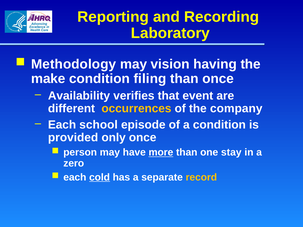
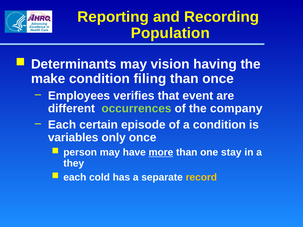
Laboratory: Laboratory -> Population (170, 33)
Methodology: Methodology -> Determinants (74, 64)
Availability: Availability -> Employees (79, 96)
occurrences colour: yellow -> light green (136, 109)
school: school -> certain (99, 125)
provided: provided -> variables (73, 138)
zero: zero -> they (74, 163)
cold underline: present -> none (100, 177)
